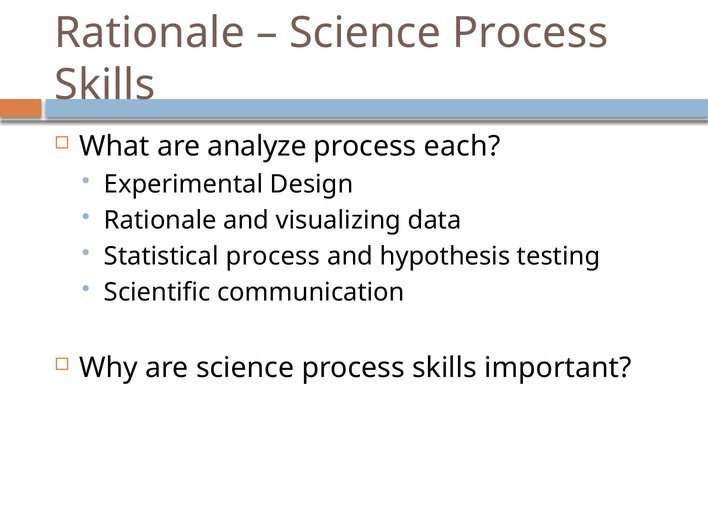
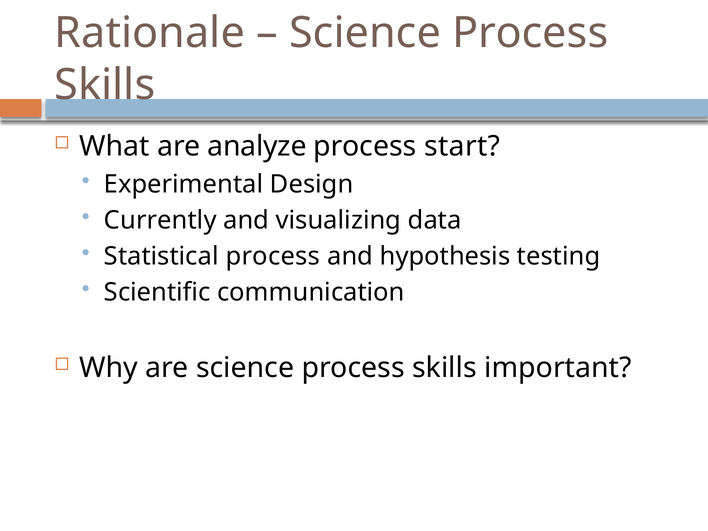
each: each -> start (462, 146)
Rationale: Rationale -> Currently (160, 220)
